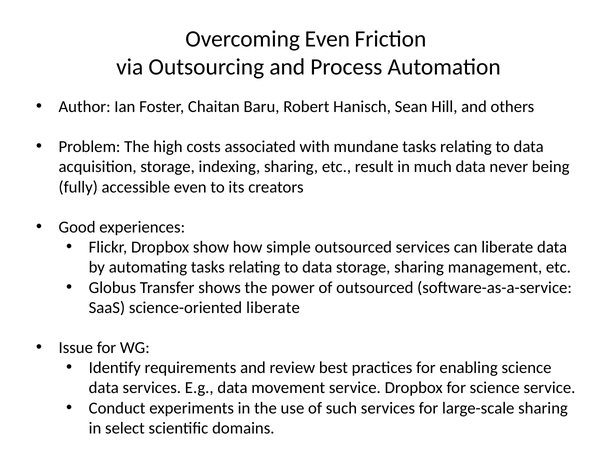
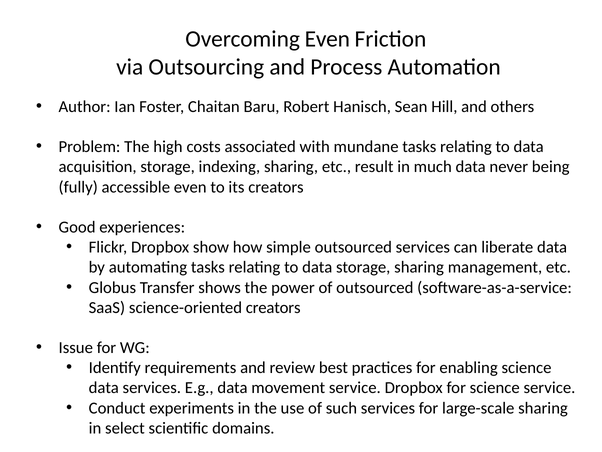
science-oriented liberate: liberate -> creators (273, 307)
